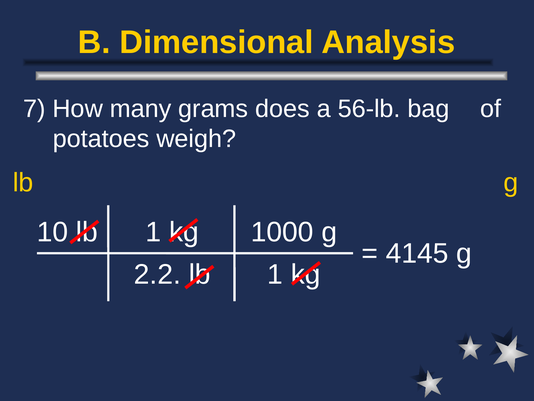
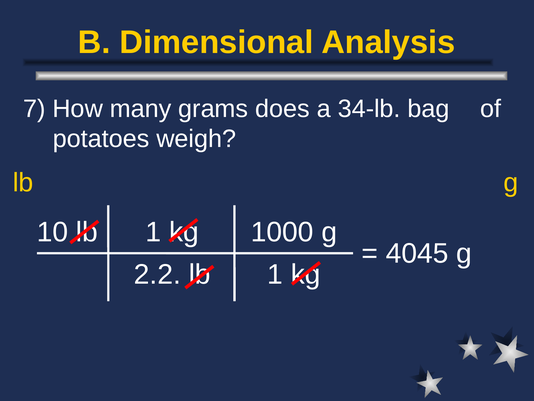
56-lb: 56-lb -> 34-lb (369, 109)
4145: 4145 -> 4045 (417, 253)
